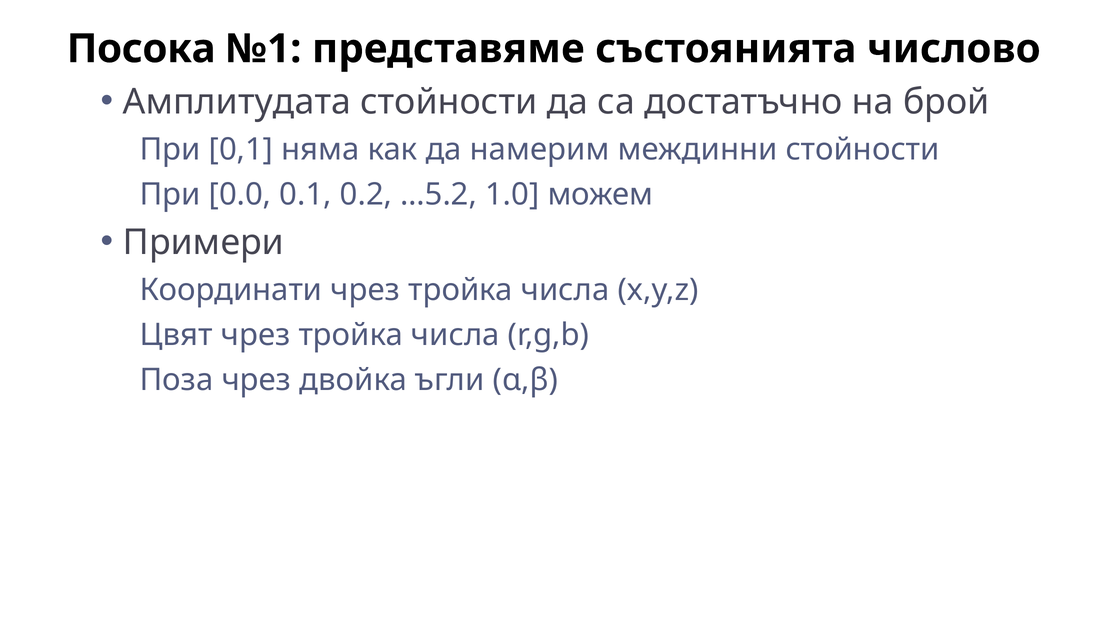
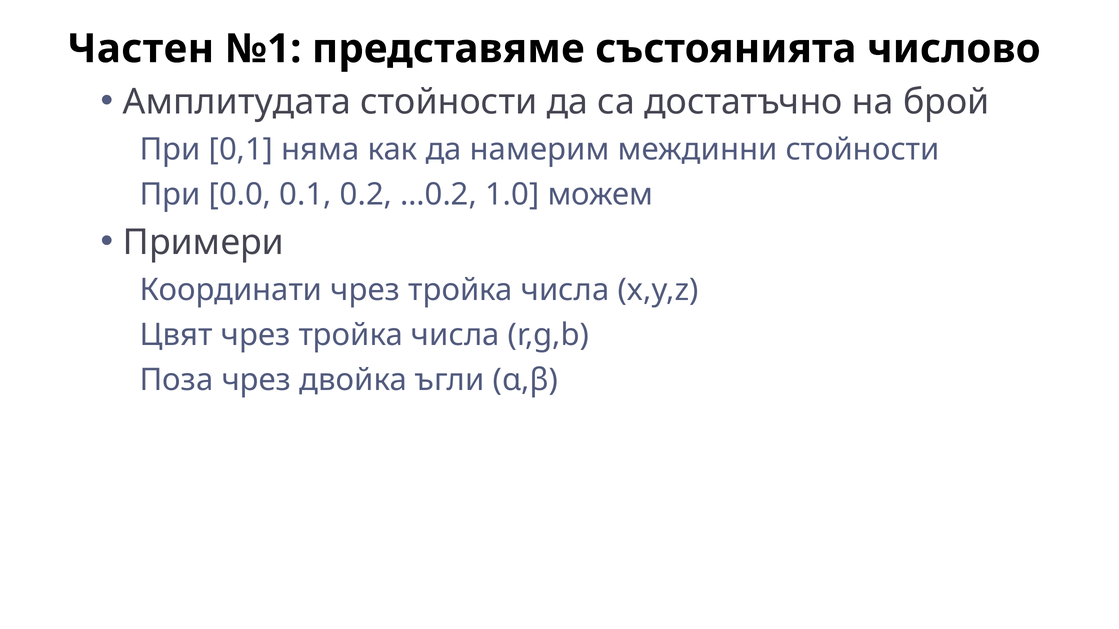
Посока: Посока -> Частен (141, 49)
…5.2: …5.2 -> …0.2 (439, 195)
